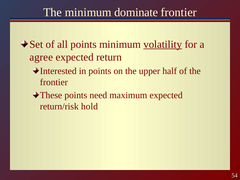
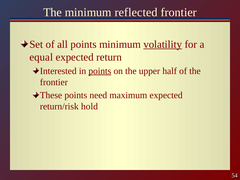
dominate: dominate -> reflected (136, 12)
agree: agree -> equal (41, 57)
points underline: none -> present (100, 71)
